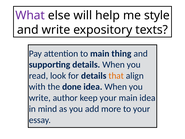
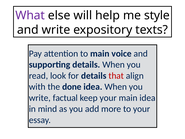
thing: thing -> voice (122, 53)
that colour: orange -> red (116, 76)
author: author -> factual (65, 98)
